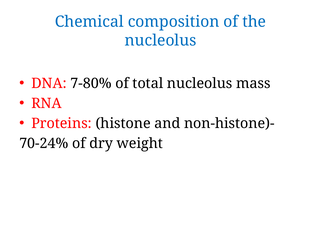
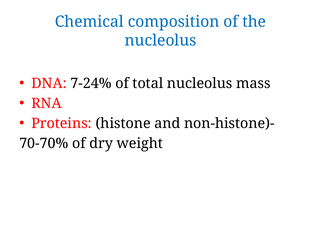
7-80%: 7-80% -> 7-24% (91, 83)
70-24%: 70-24% -> 70-70% (44, 143)
